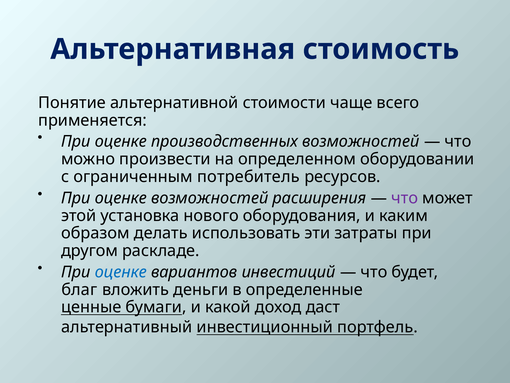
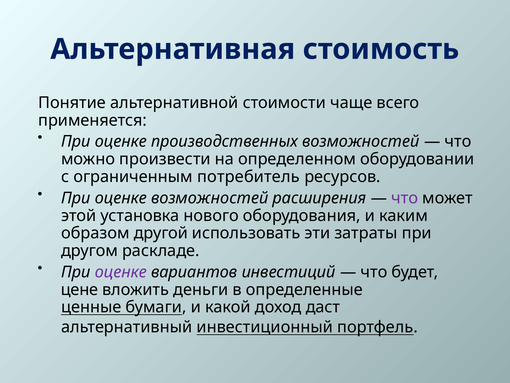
делать: делать -> другой (161, 233)
оценке colour: blue -> purple (121, 272)
благ: благ -> цене (80, 289)
